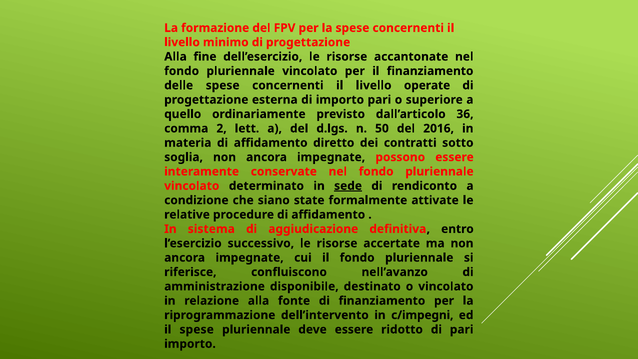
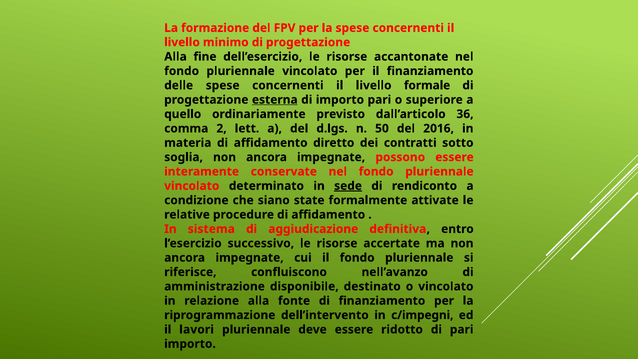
operate: operate -> formale (427, 85)
esterna underline: none -> present (275, 100)
il spese: spese -> lavori (197, 329)
